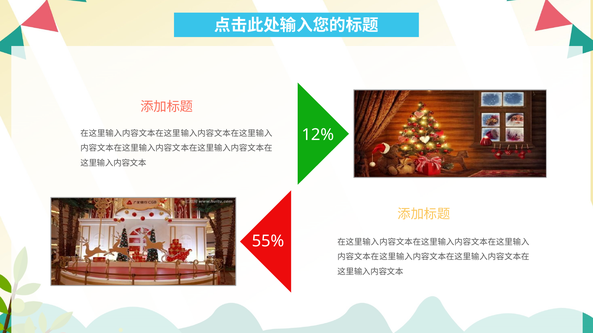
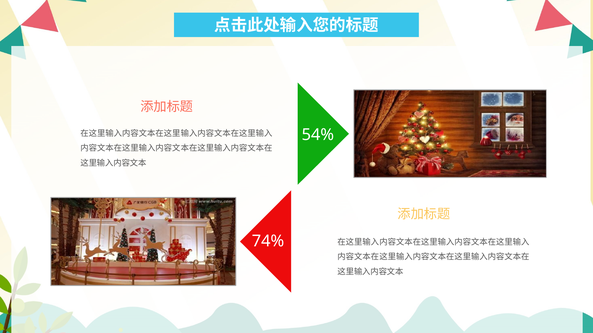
12%: 12% -> 54% (318, 135)
55%: 55% -> 74% (268, 242)
